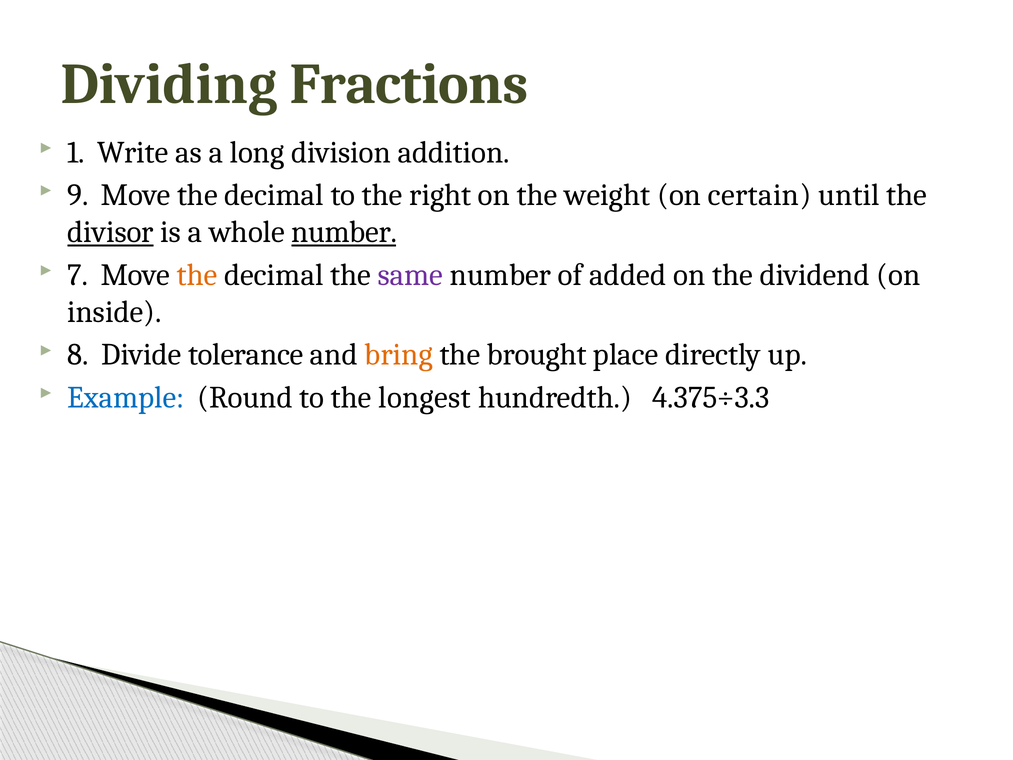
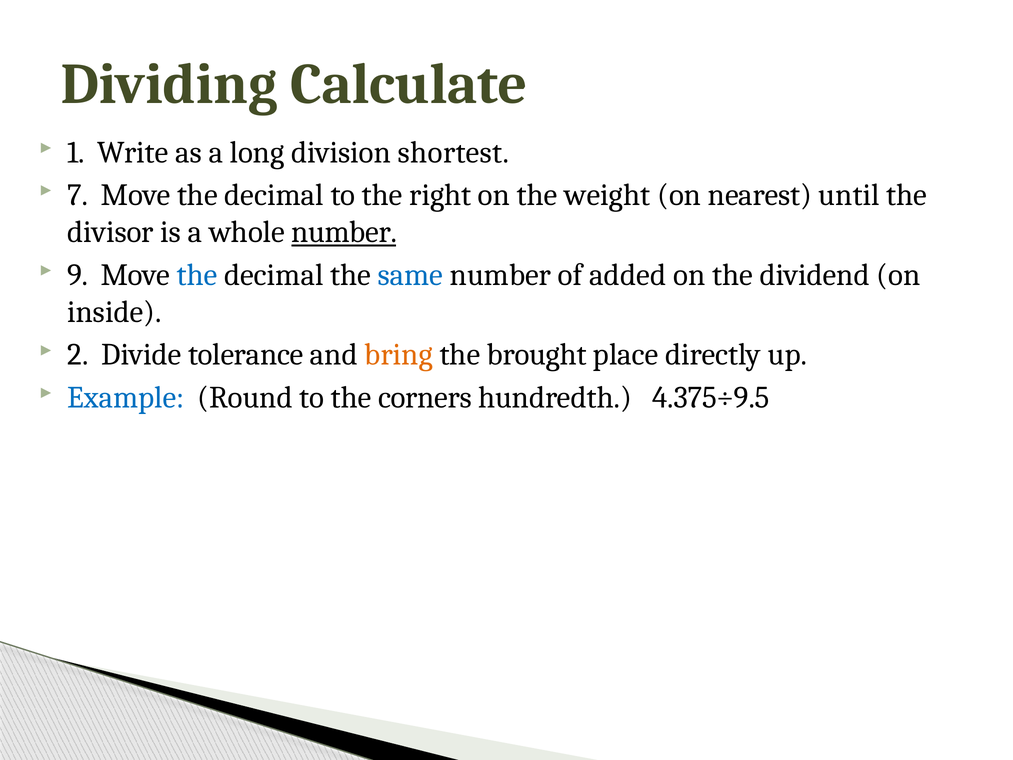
Fractions: Fractions -> Calculate (409, 84)
addition: addition -> shortest (454, 152)
9: 9 -> 7 (78, 195)
certain: certain -> nearest (760, 195)
divisor underline: present -> none (110, 232)
7: 7 -> 9 (78, 275)
the colour: orange -> blue (197, 275)
same colour: purple -> blue (410, 275)
8: 8 -> 2 (78, 355)
longest: longest -> corners (425, 397)
4.375÷3.3: 4.375÷3.3 -> 4.375÷9.5 (711, 397)
